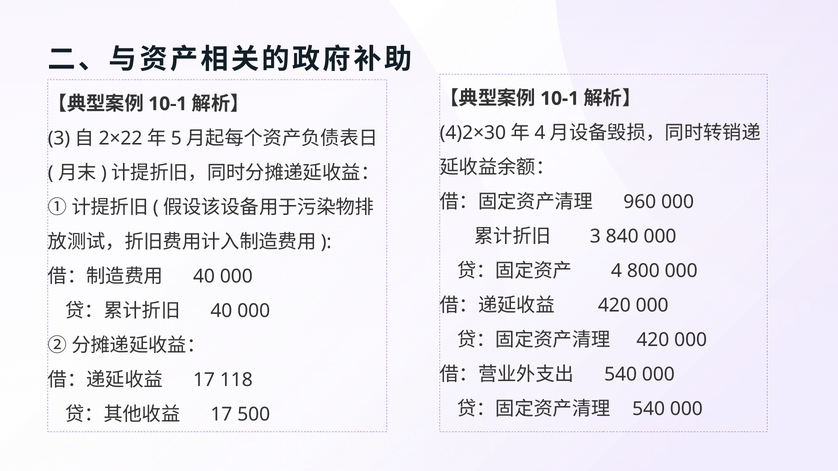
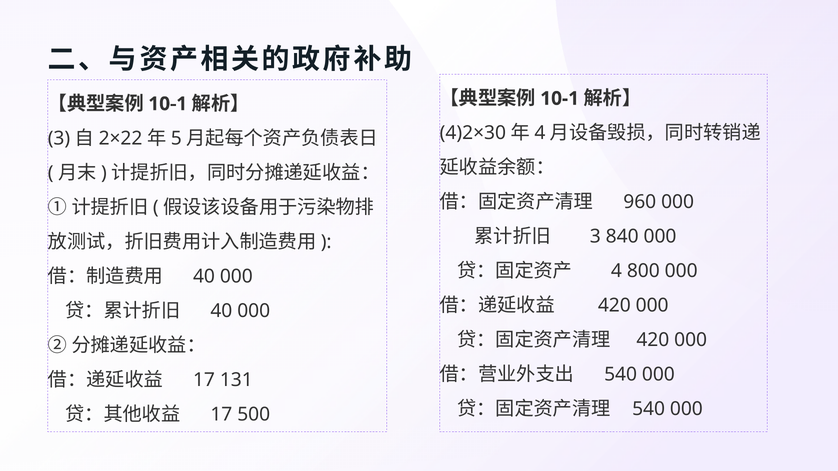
118: 118 -> 131 (236, 380)
